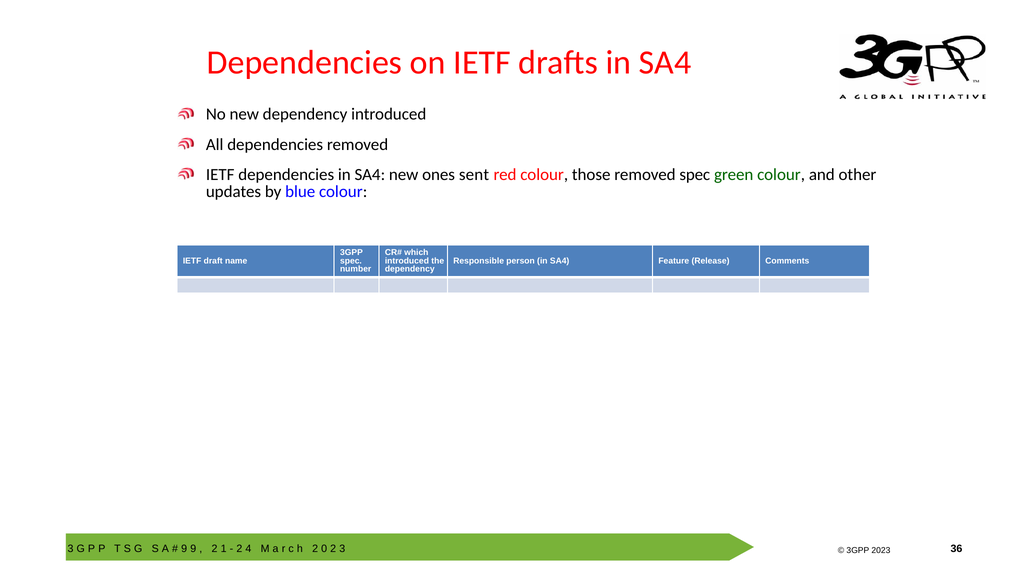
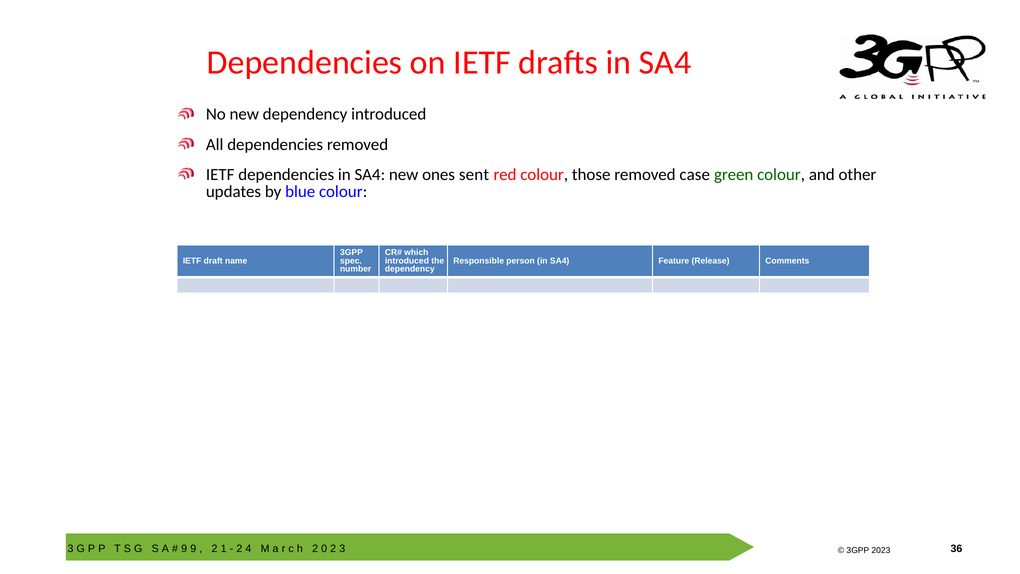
removed spec: spec -> case (695, 174)
